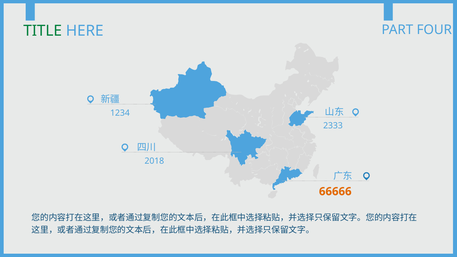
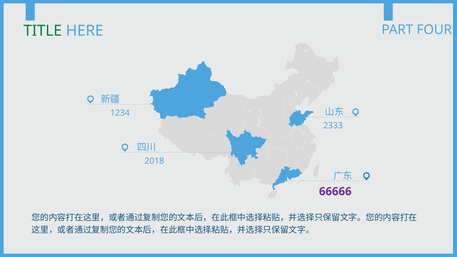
66666 colour: orange -> purple (335, 192)
